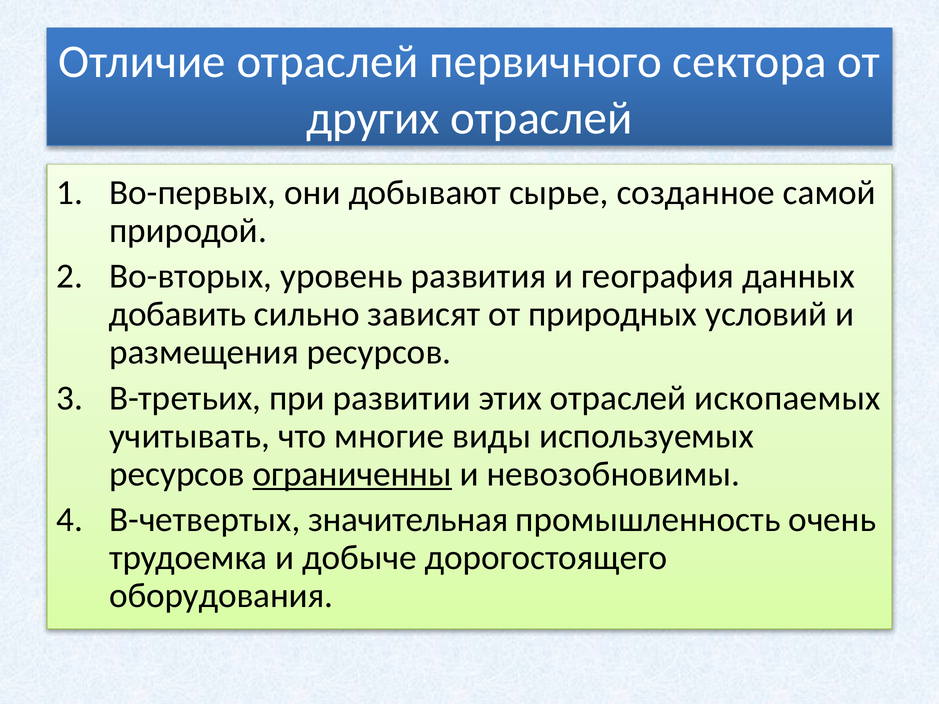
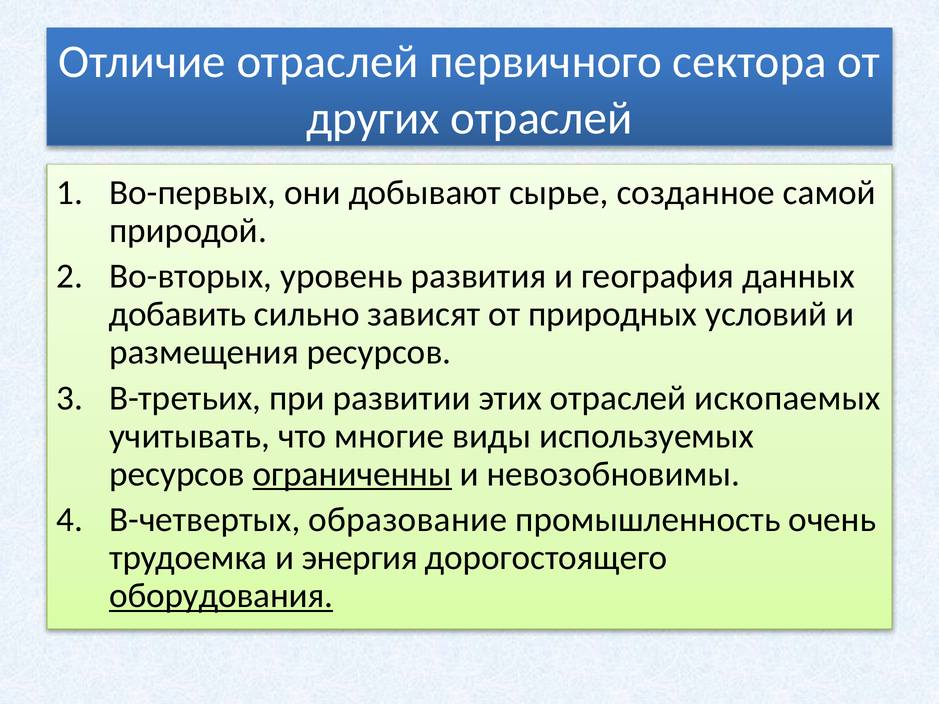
значительная: значительная -> образование (408, 520)
добыче: добыче -> энергия (360, 558)
оборудования underline: none -> present (221, 596)
